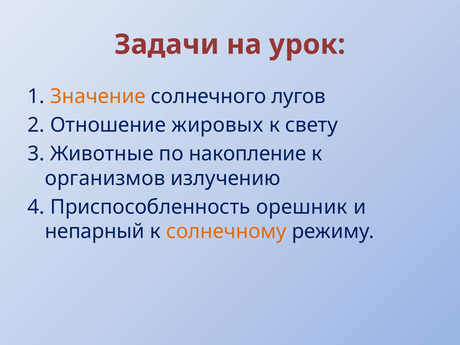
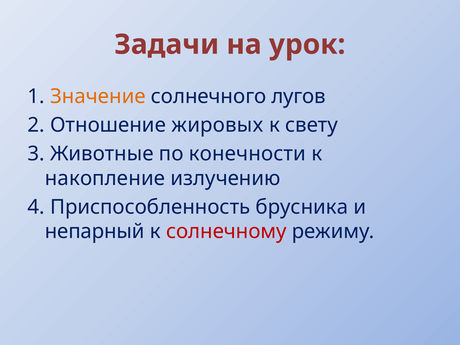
накопление: накопление -> конечности (247, 154)
организмов: организмов -> накопление (105, 178)
орешник: орешник -> брусника (302, 207)
солнечному colour: orange -> red (226, 231)
